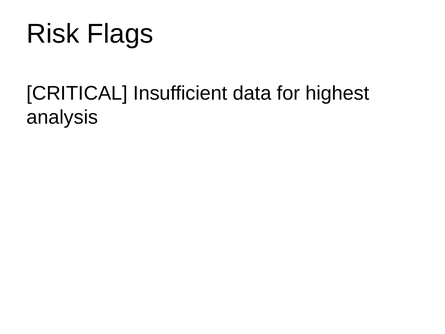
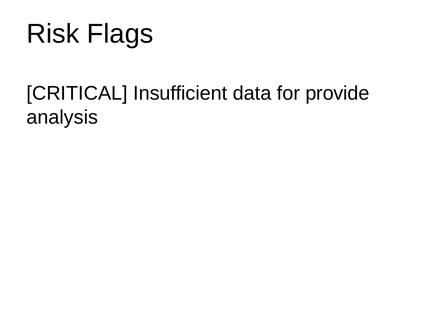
highest: highest -> provide (337, 93)
